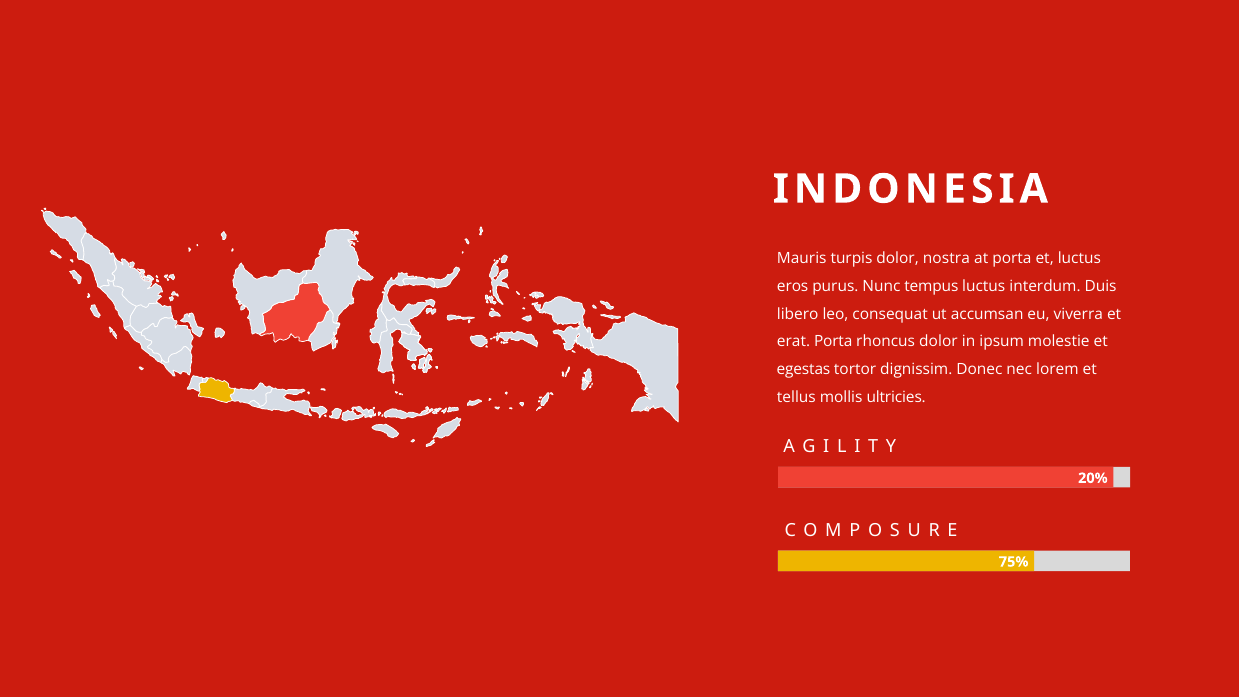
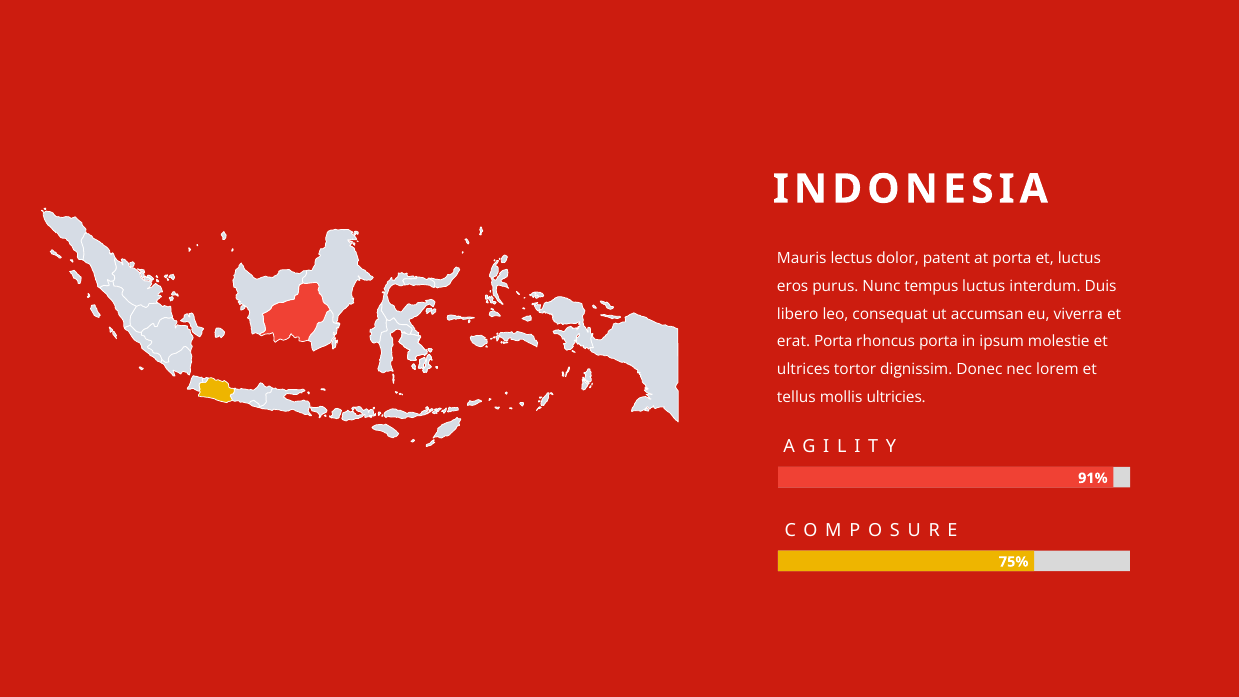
turpis: turpis -> lectus (852, 258)
nostra: nostra -> patent (946, 258)
rhoncus dolor: dolor -> porta (939, 342)
egestas: egestas -> ultrices (803, 370)
20%: 20% -> 91% (1093, 478)
